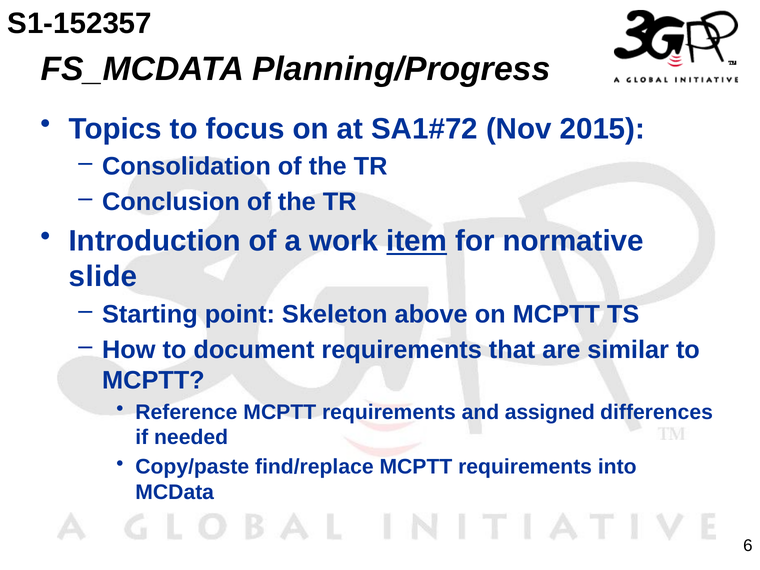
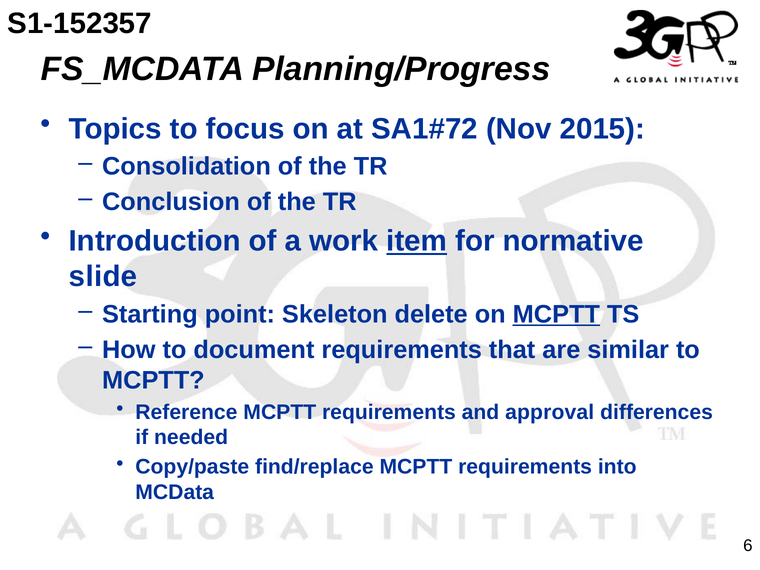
above: above -> delete (431, 314)
MCPTT underline: none -> present (556, 314)
assigned: assigned -> approval (550, 412)
